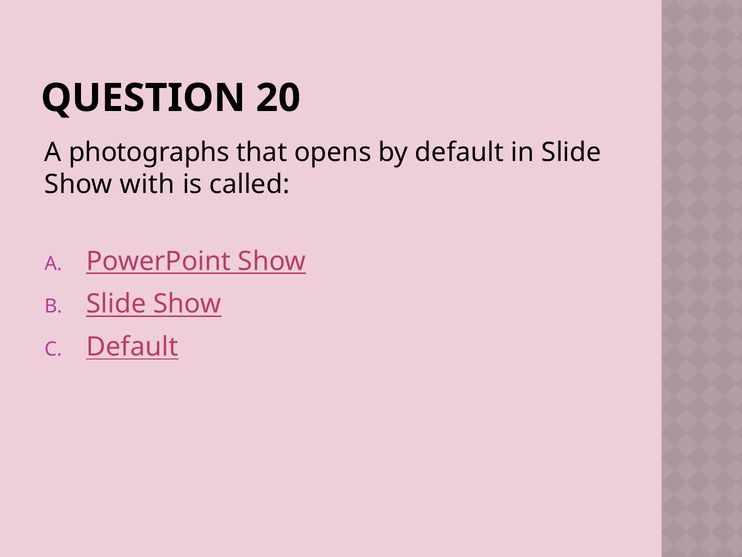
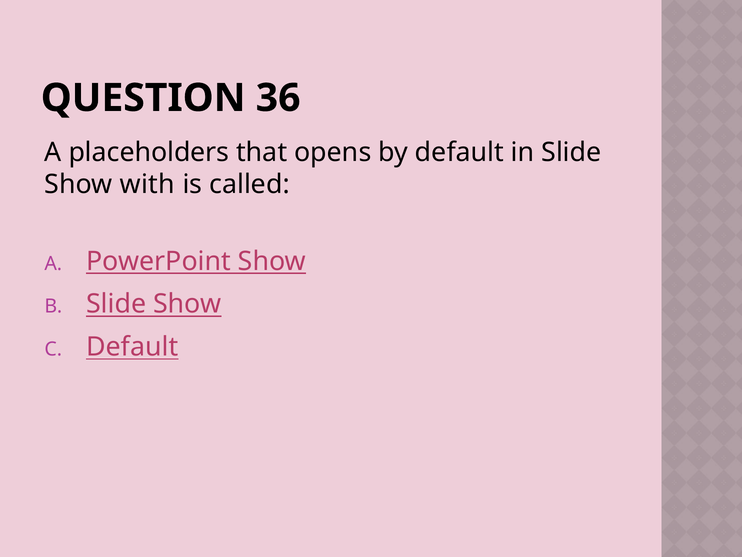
20: 20 -> 36 (278, 98)
photographs: photographs -> placeholders (149, 152)
